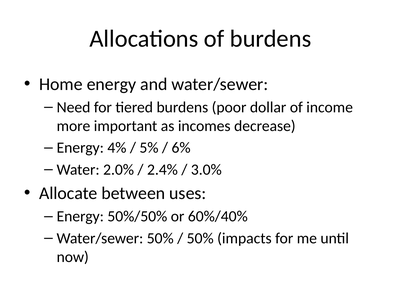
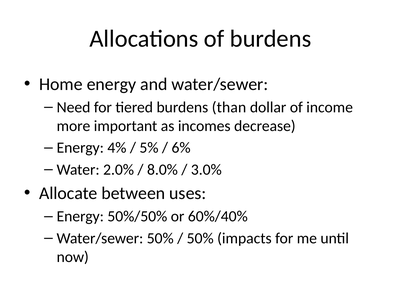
poor: poor -> than (229, 107)
2.4%: 2.4% -> 8.0% (162, 169)
